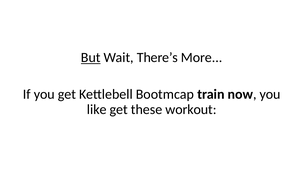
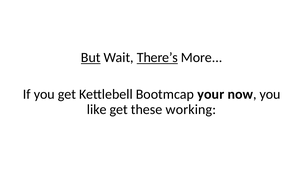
There’s underline: none -> present (157, 57)
train: train -> your (211, 94)
workout: workout -> working (191, 109)
